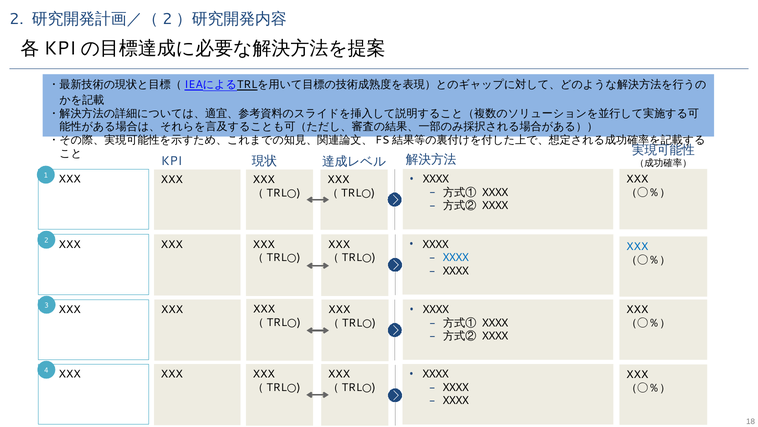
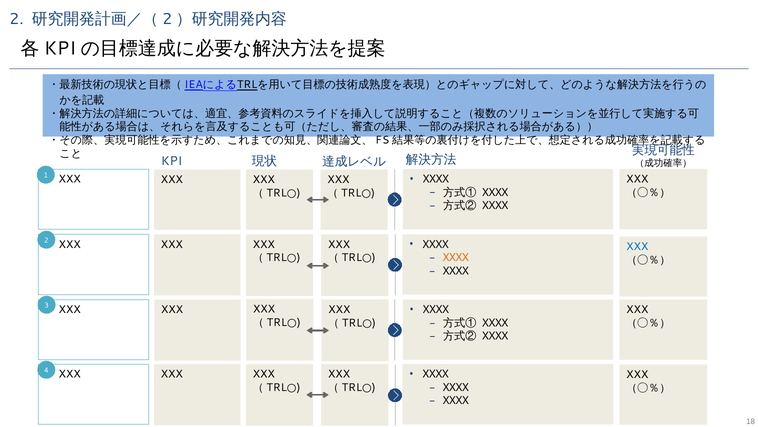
XXXX colour: blue -> orange (456, 257)
